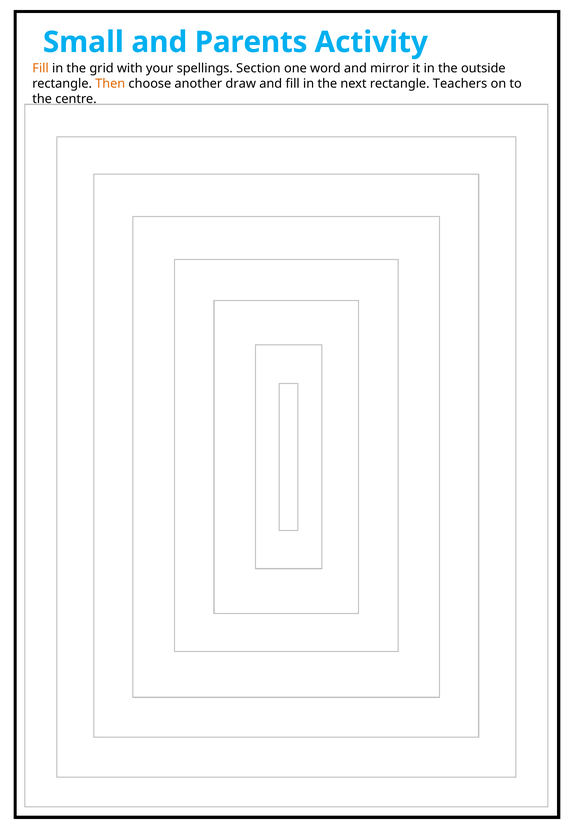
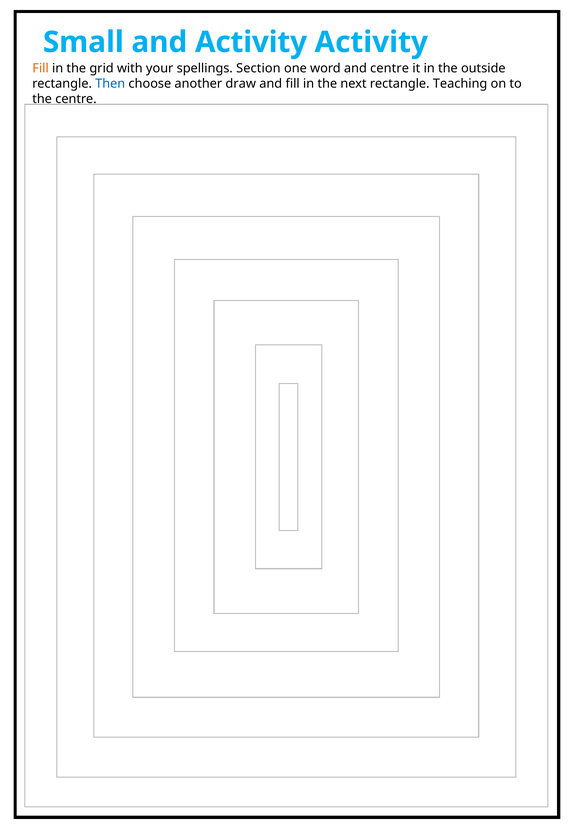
and Parents: Parents -> Activity (251, 42)
and mirror: mirror -> centre (390, 68)
Then colour: orange -> blue (110, 84)
Teachers: Teachers -> Teaching (460, 84)
